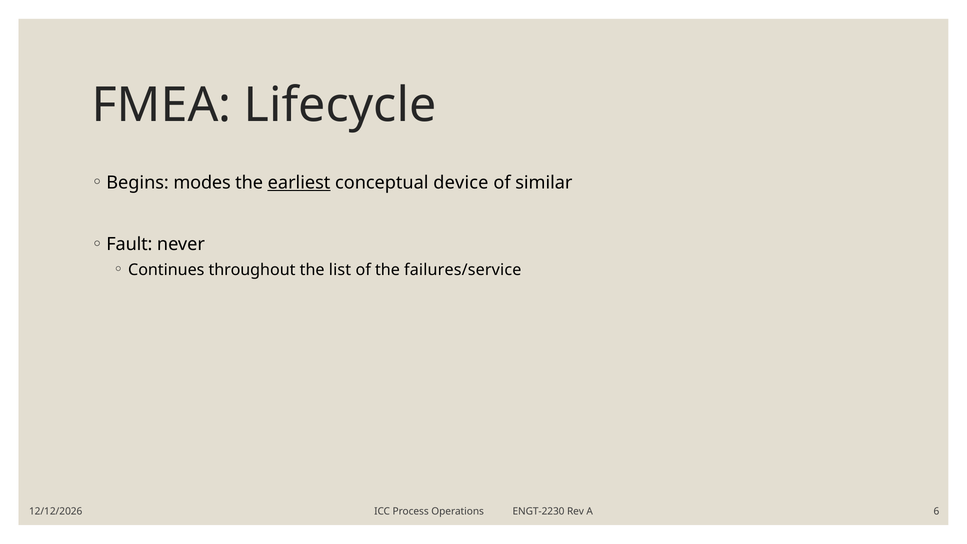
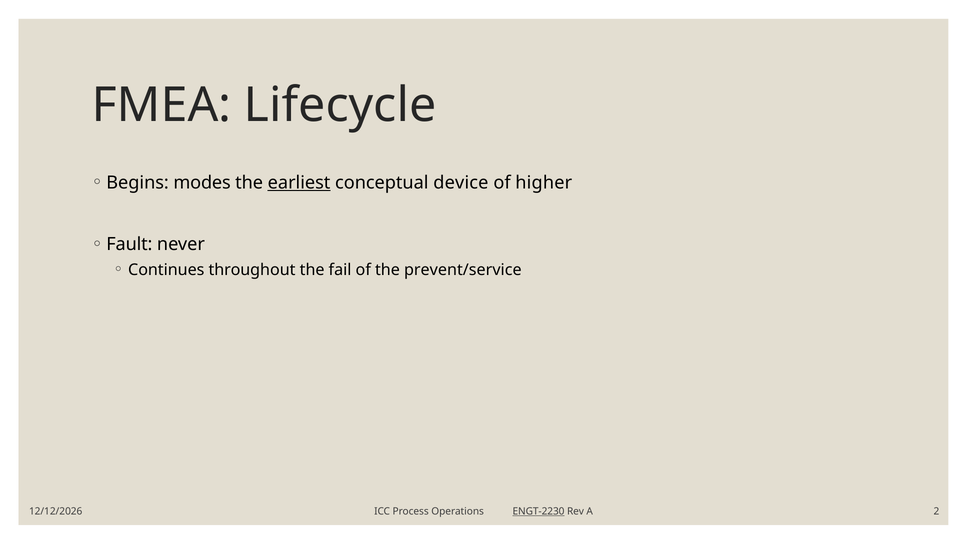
similar: similar -> higher (544, 183)
list: list -> fail (340, 270)
failures/service: failures/service -> prevent/service (463, 270)
ENGT-2230 underline: none -> present (539, 511)
6: 6 -> 2 (936, 511)
